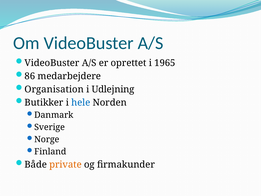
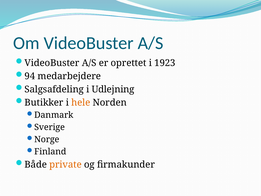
1965: 1965 -> 1923 (165, 63)
86: 86 -> 94 (30, 76)
Organisation: Organisation -> Salgsafdeling (54, 89)
hele colour: blue -> orange (81, 102)
